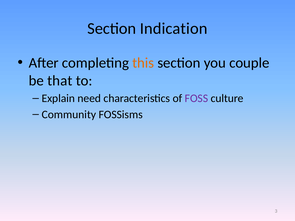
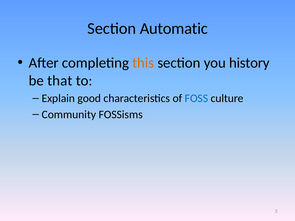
Indication: Indication -> Automatic (174, 28)
couple: couple -> history (249, 63)
need: need -> good (89, 98)
FOSS colour: purple -> blue (196, 98)
